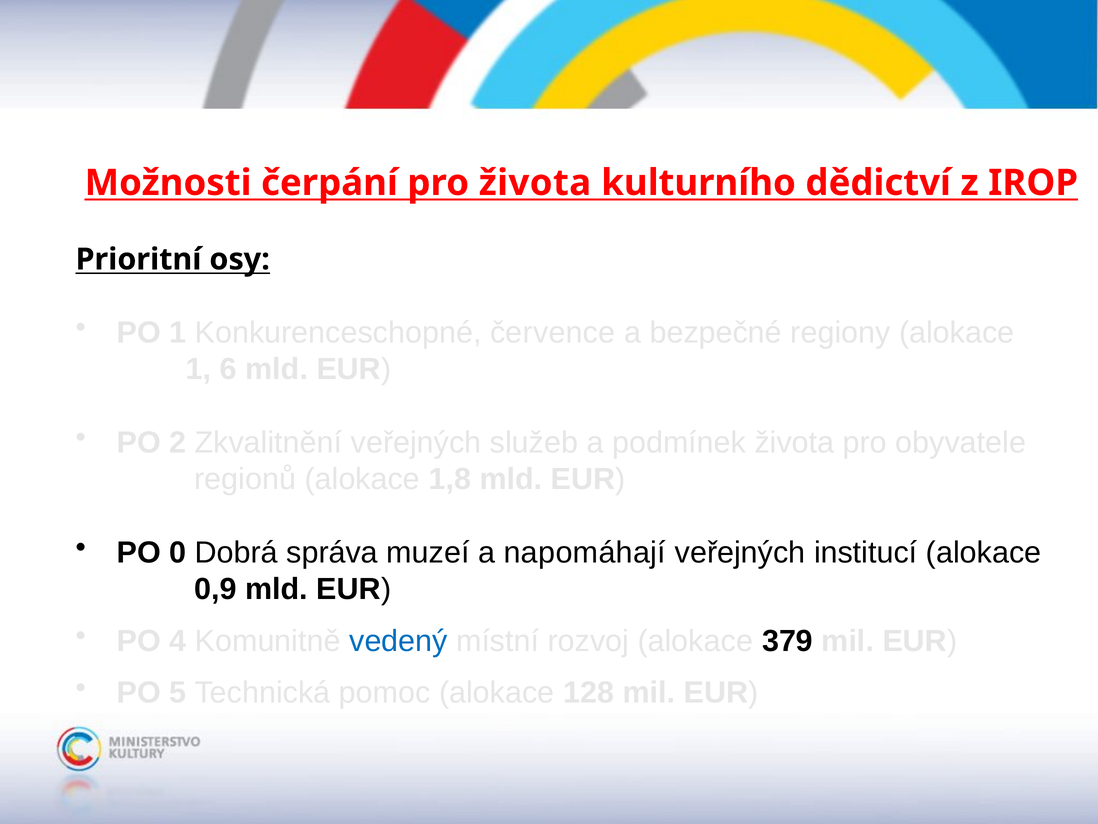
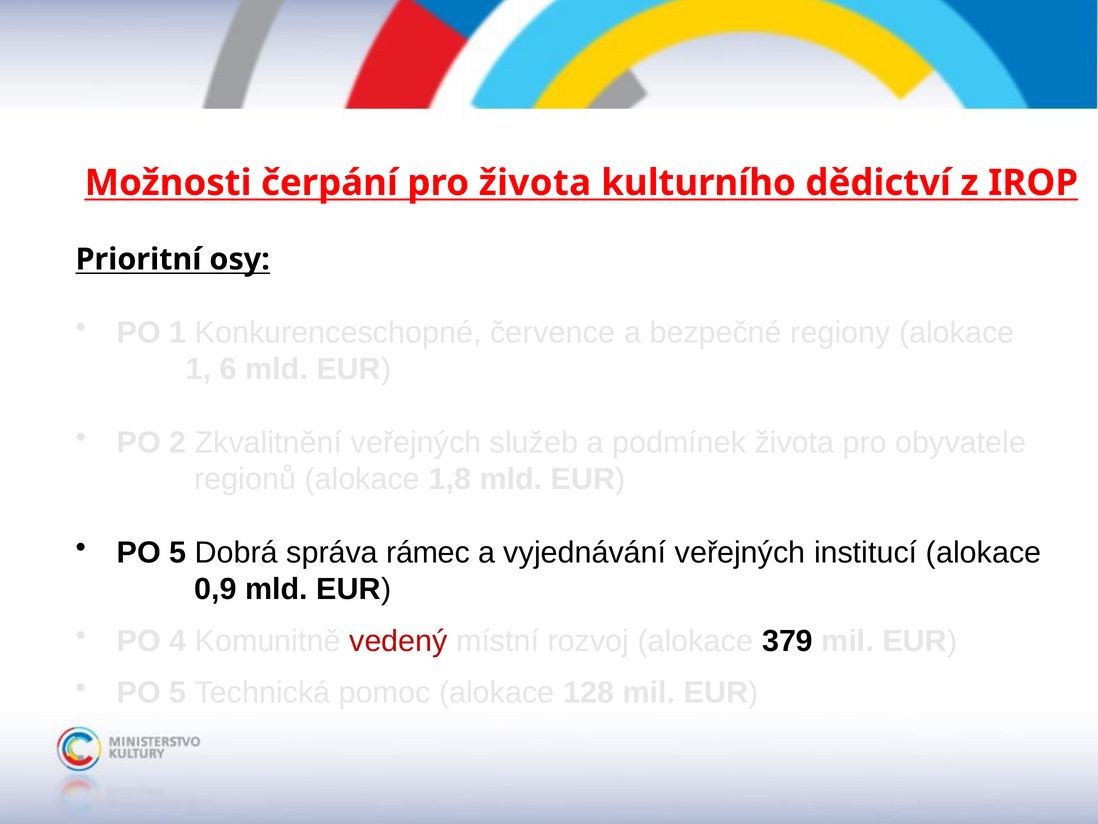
0: 0 -> 5 (178, 552)
muzeí: muzeí -> rámec (428, 552)
napomáhají: napomáhají -> vyjednávání (585, 552)
vedený colour: blue -> red (398, 641)
